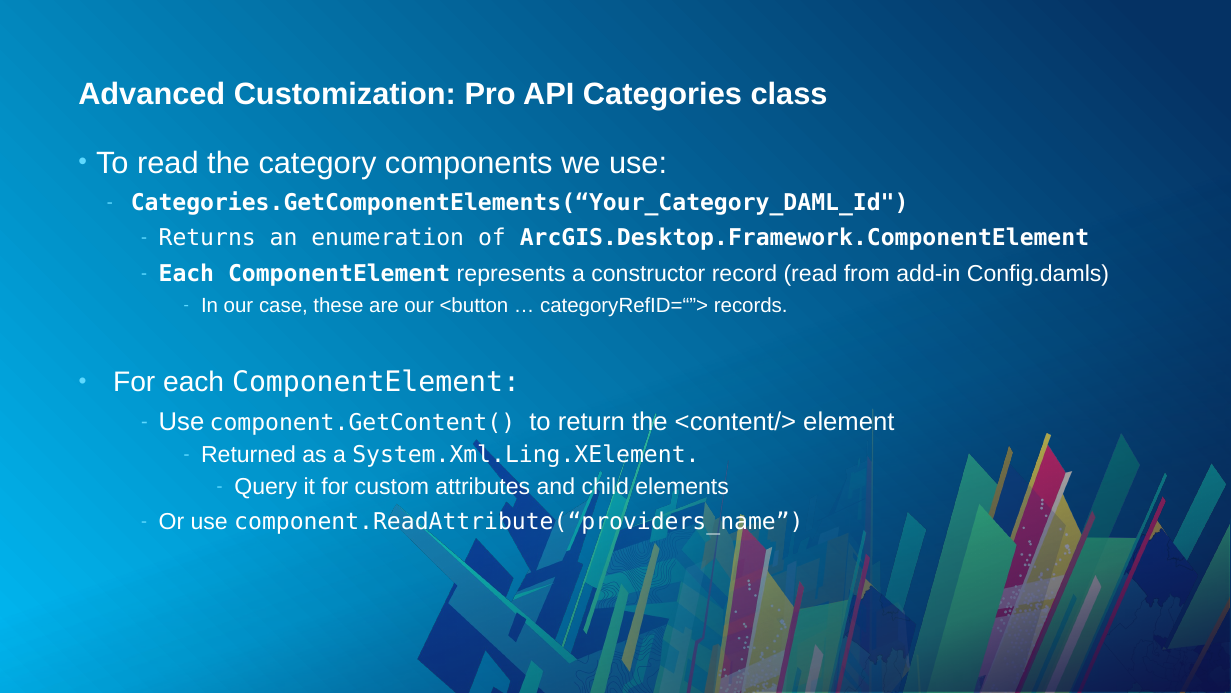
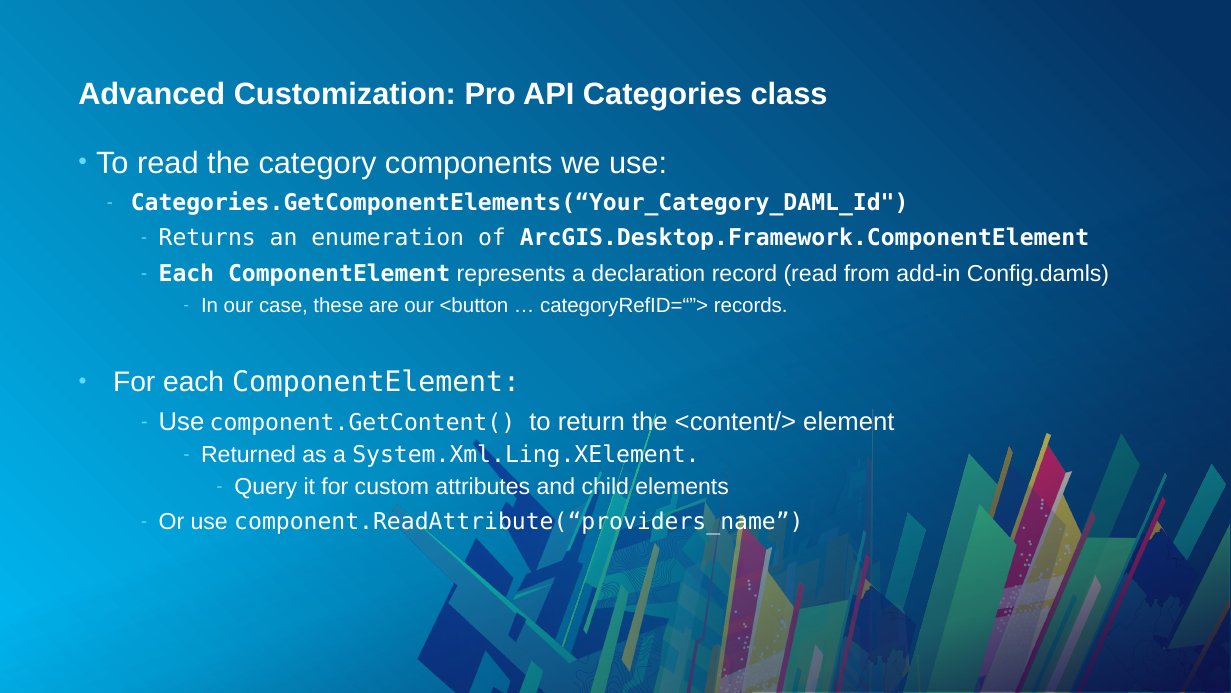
constructor: constructor -> declaration (648, 273)
